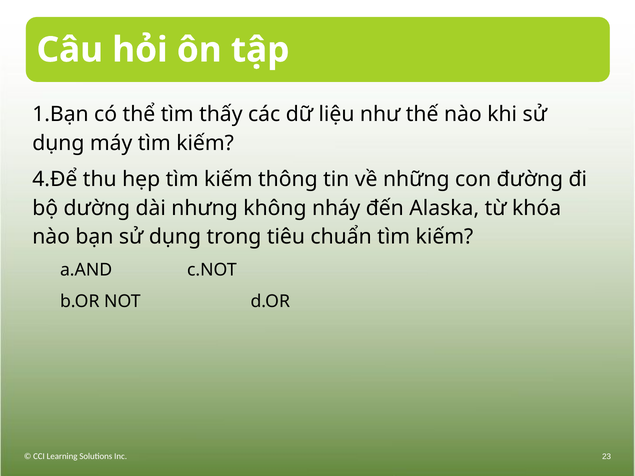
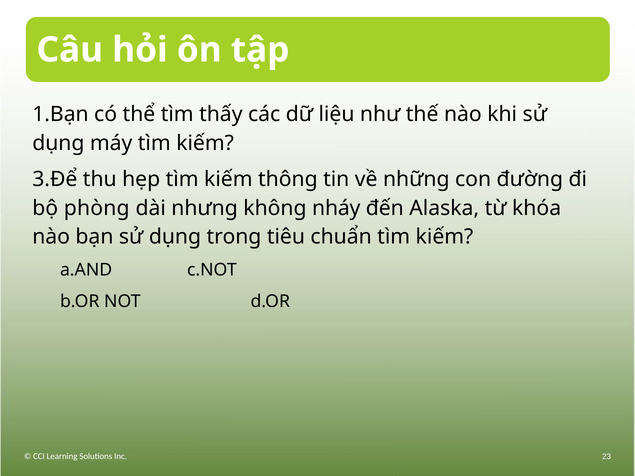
4.Để: 4.Để -> 3.Để (55, 179)
dường: dường -> phòng (97, 208)
